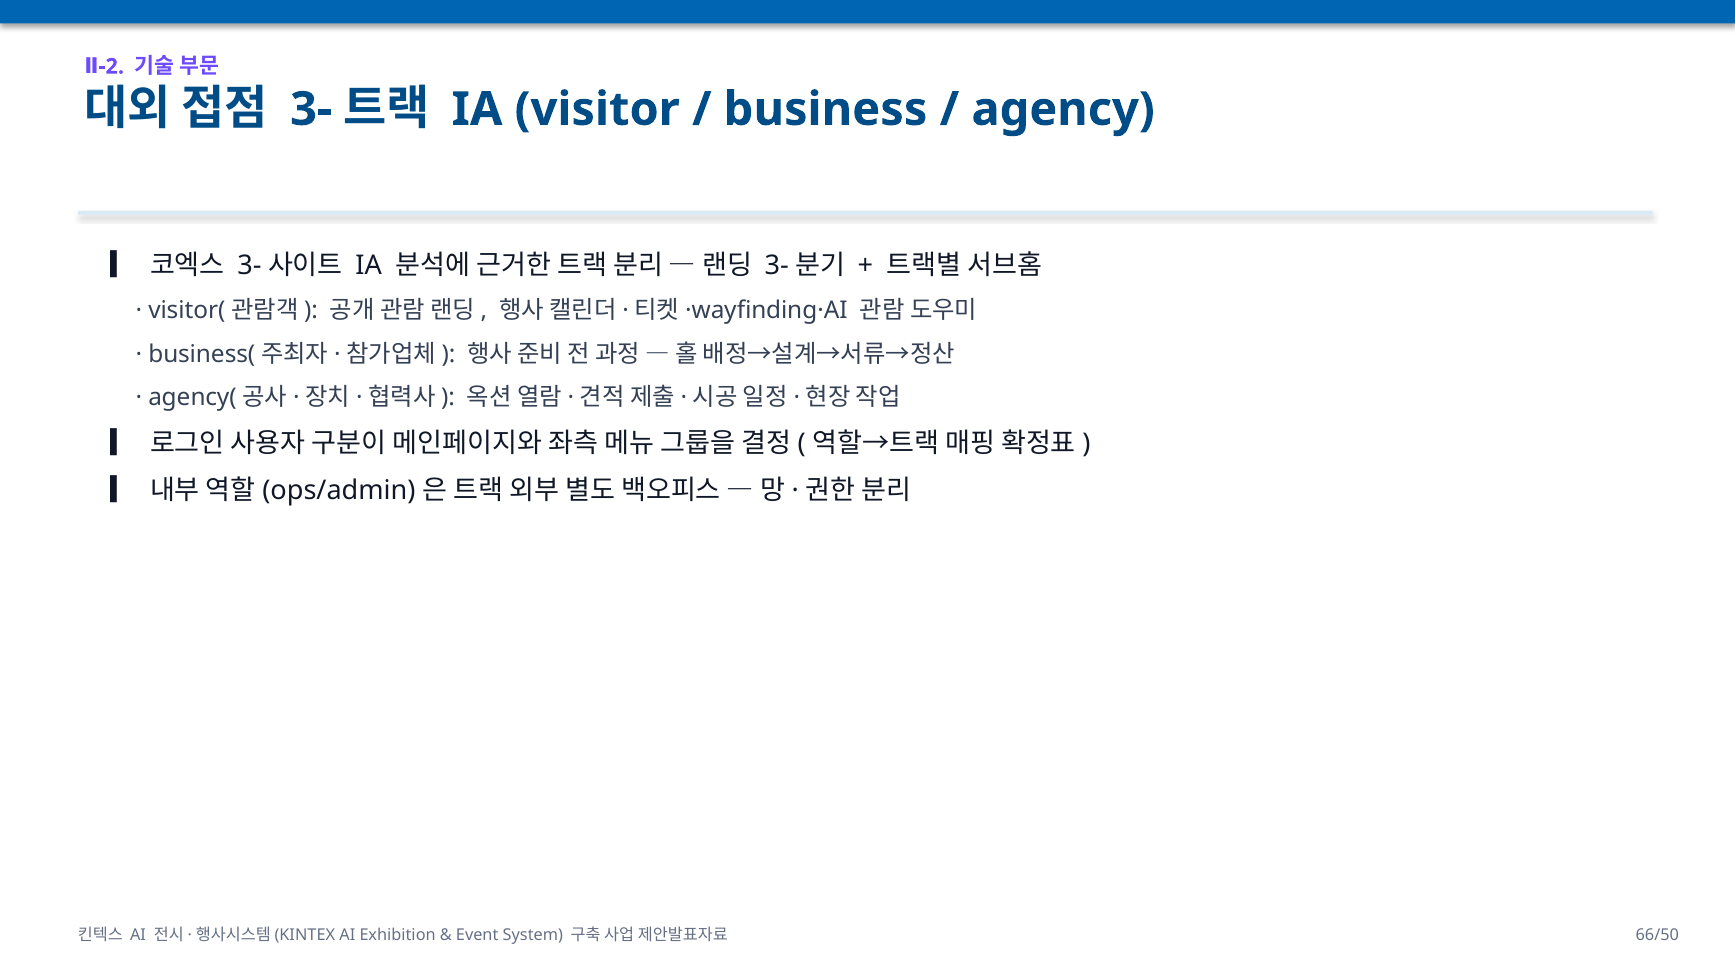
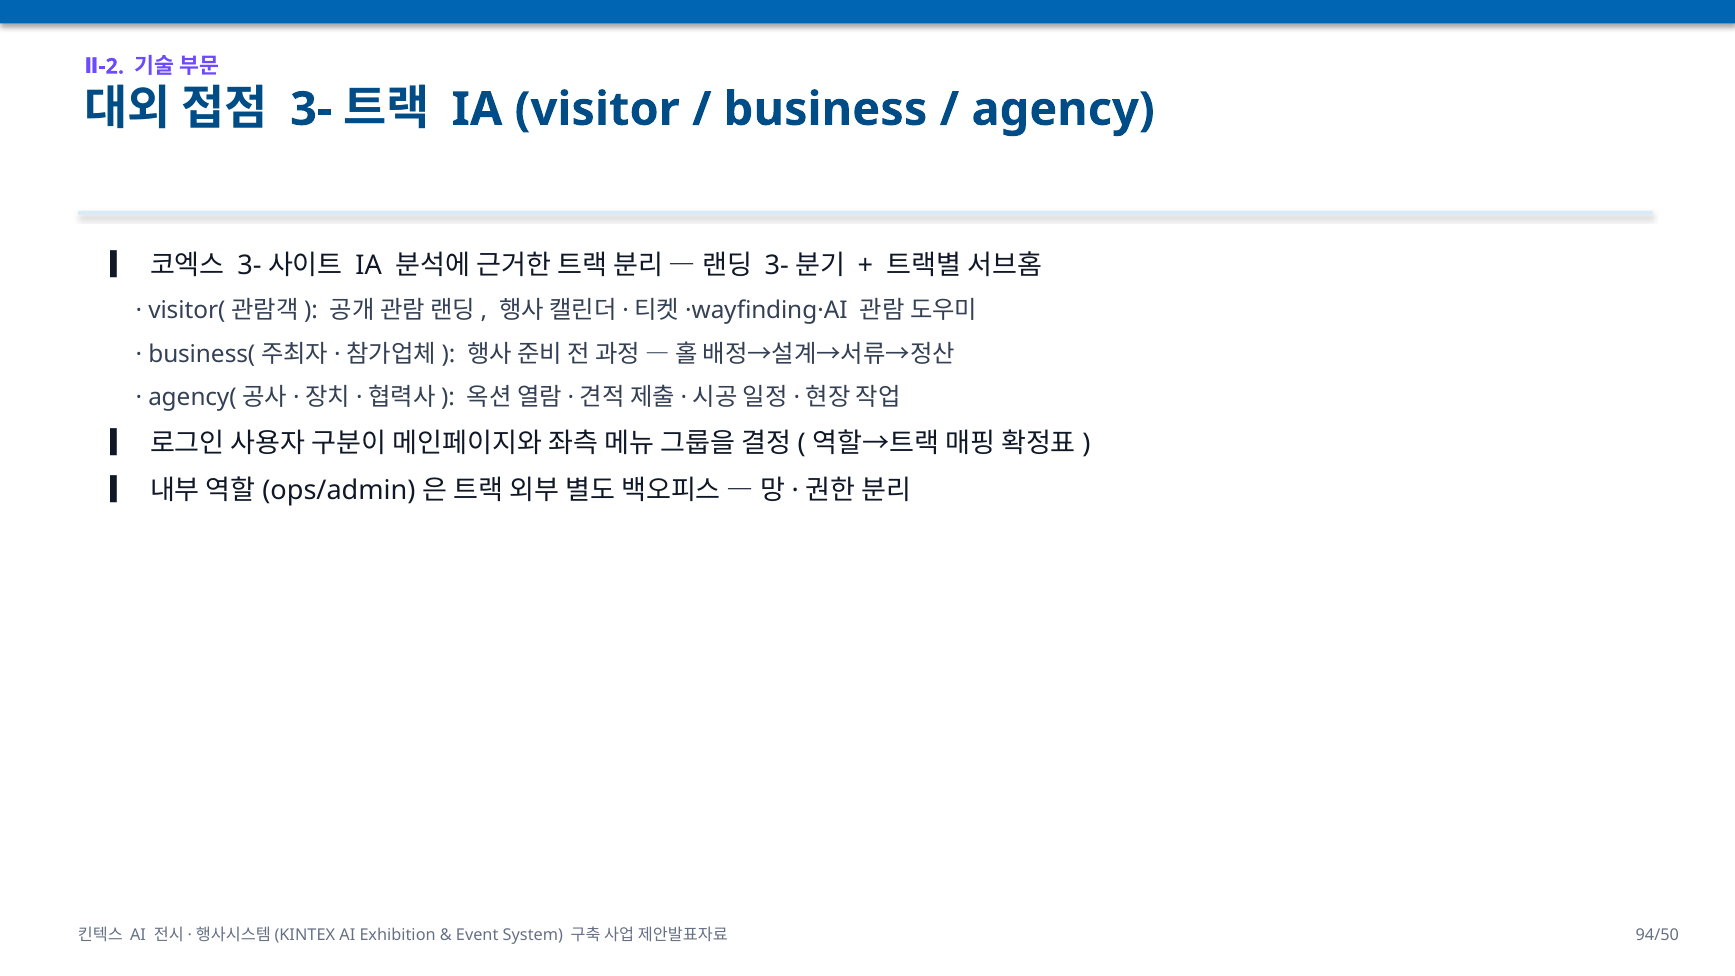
66/50: 66/50 -> 94/50 (1657, 935)
